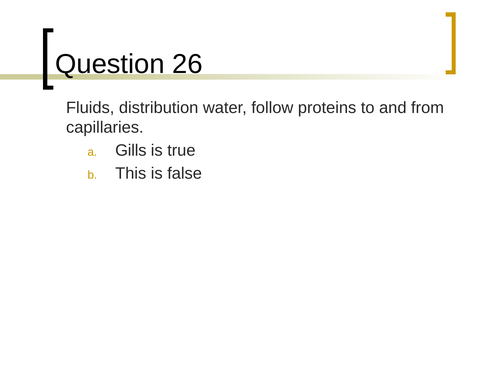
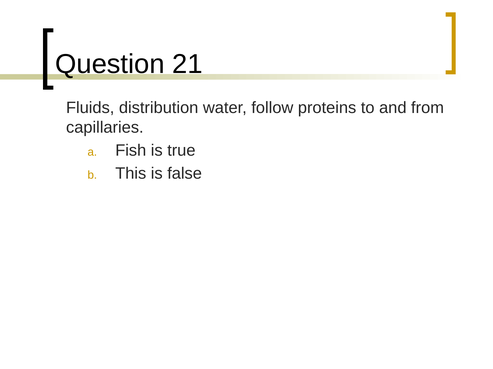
26: 26 -> 21 (187, 64)
Gills: Gills -> Fish (131, 151)
